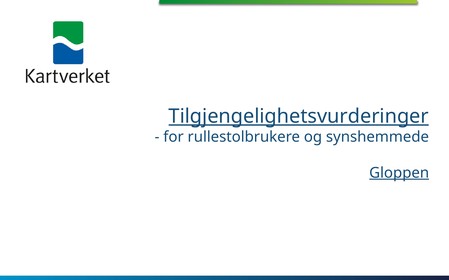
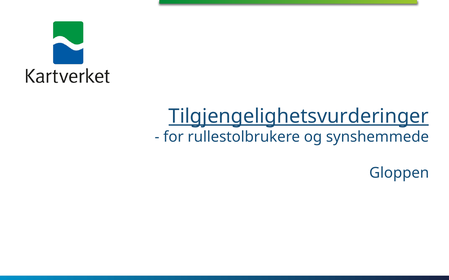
Gloppen underline: present -> none (399, 173)
